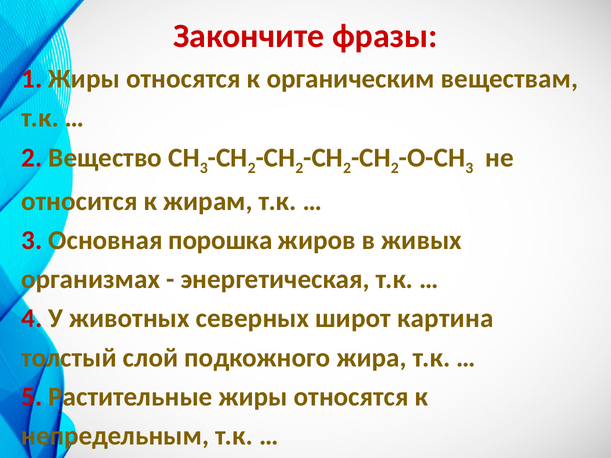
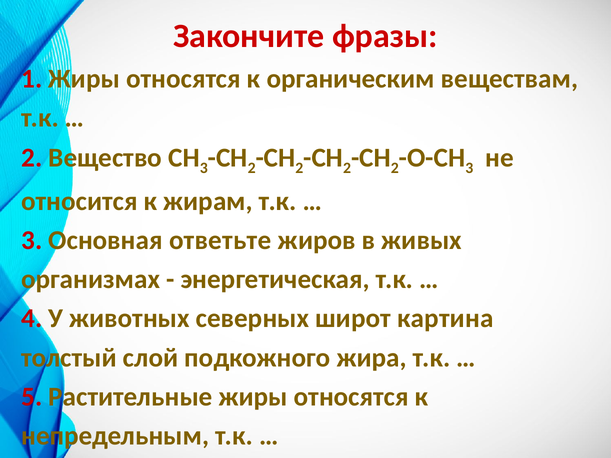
порошка: порошка -> ответьте (220, 240)
